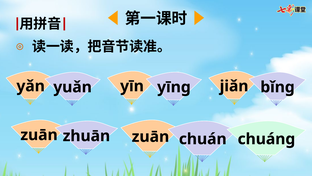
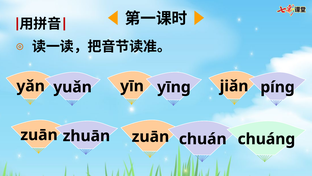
bǐng: bǐng -> píng (278, 87)
